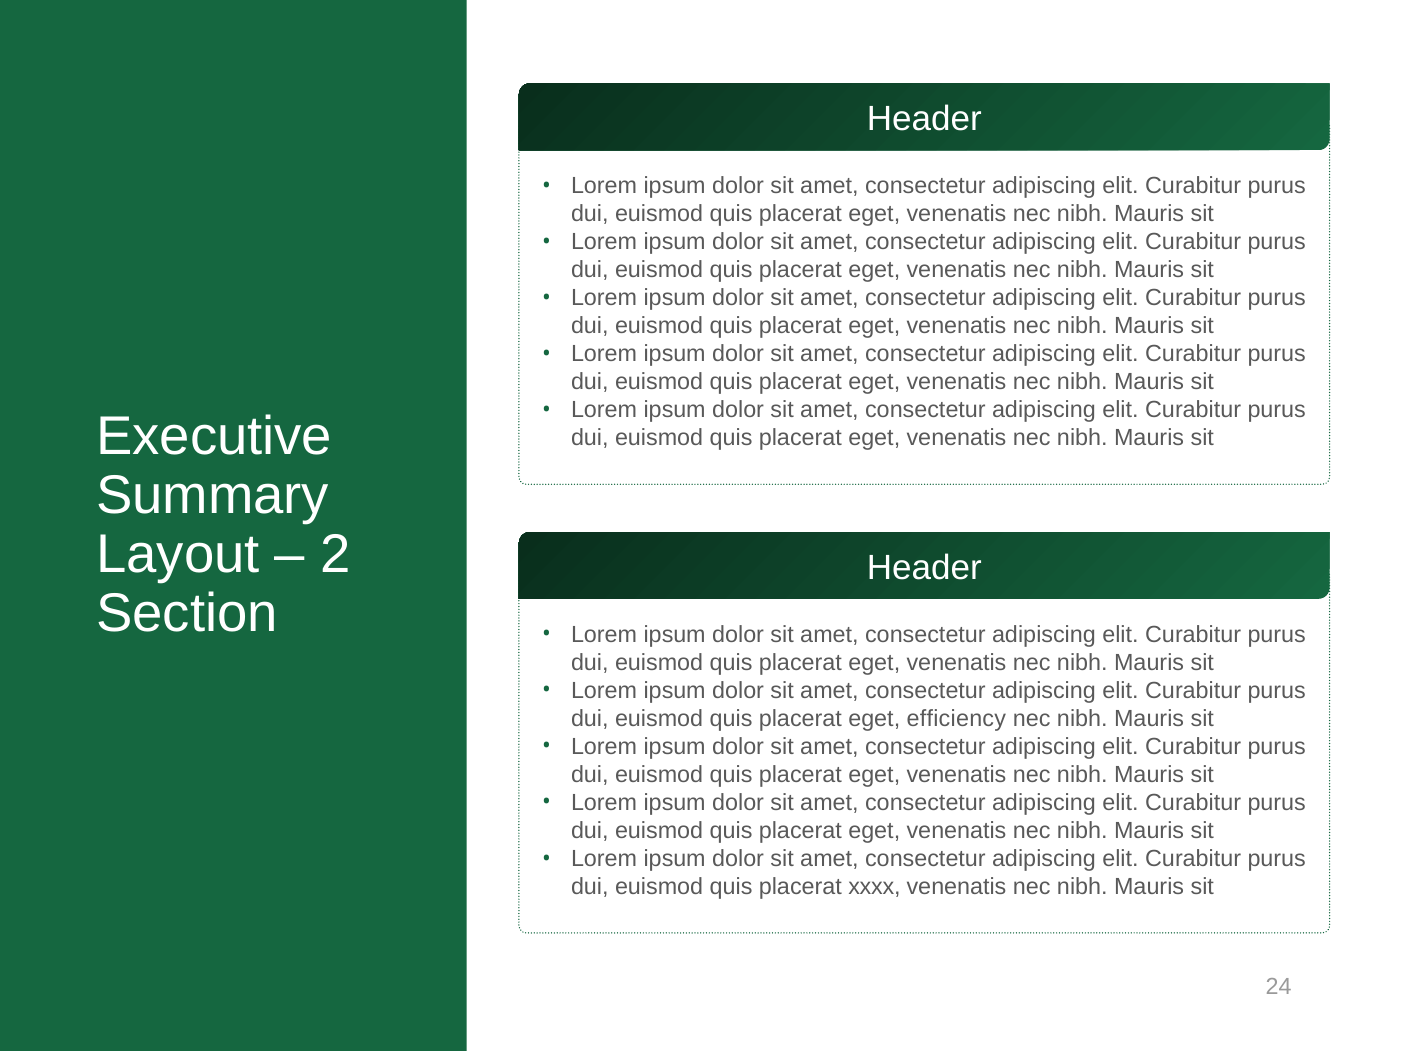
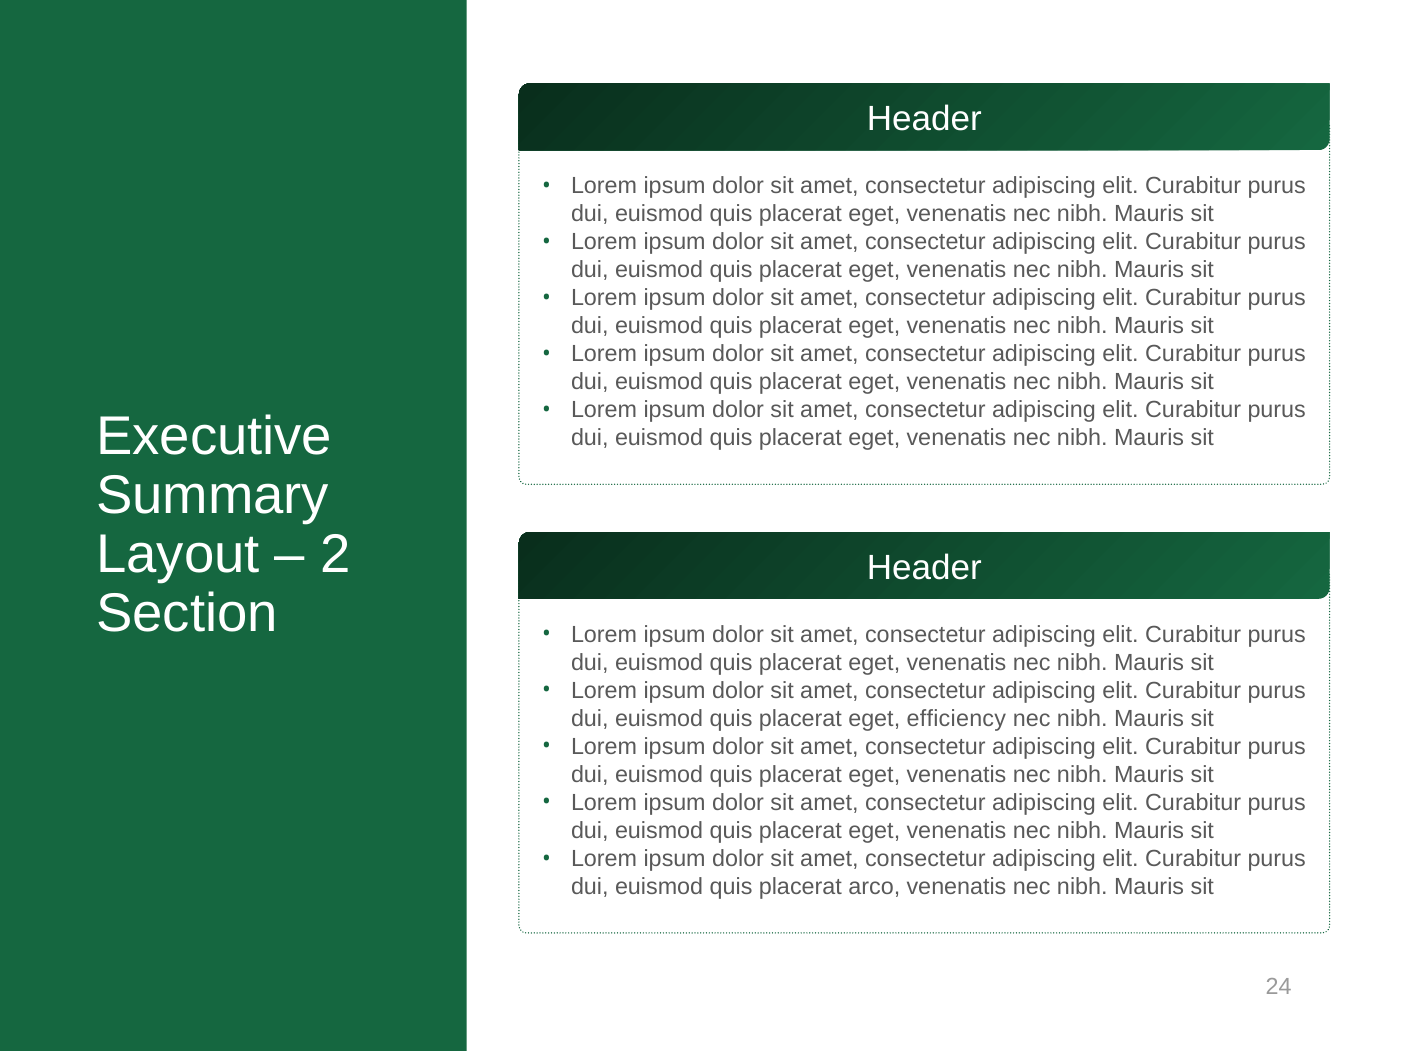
xxxx: xxxx -> arco (874, 887)
